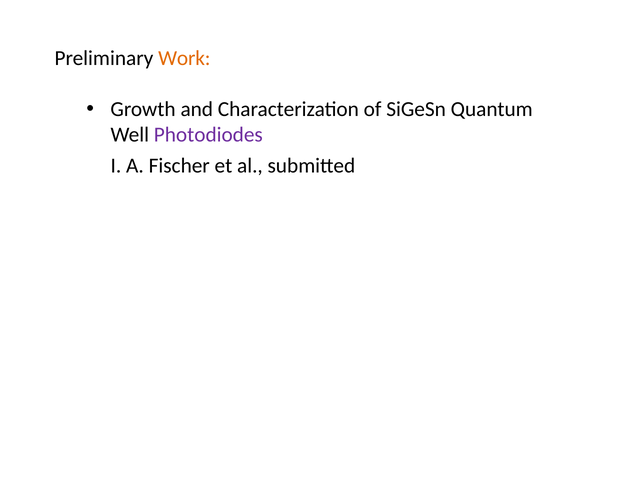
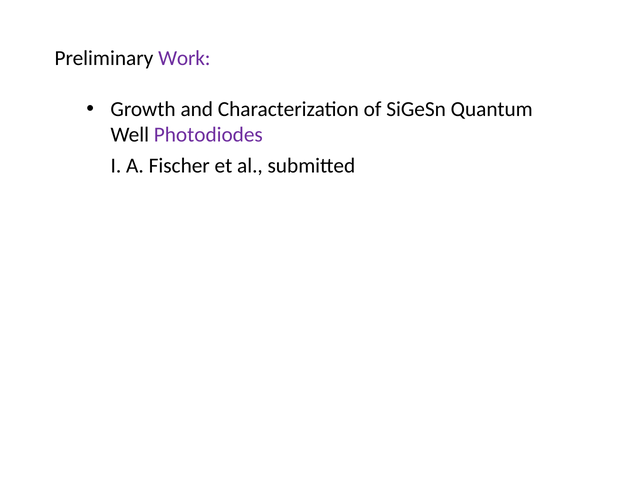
Work colour: orange -> purple (184, 58)
